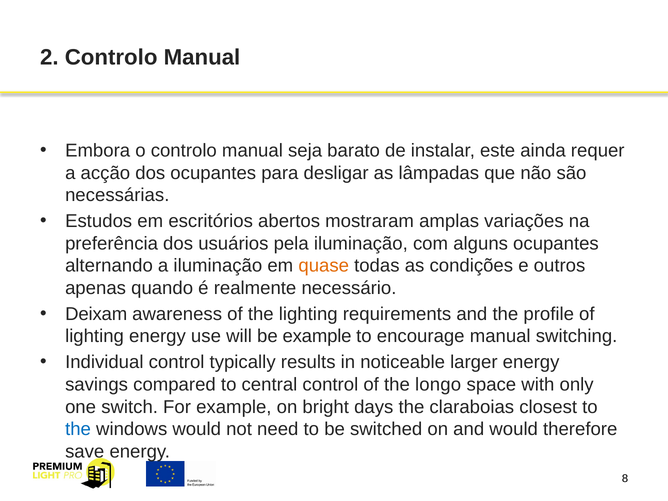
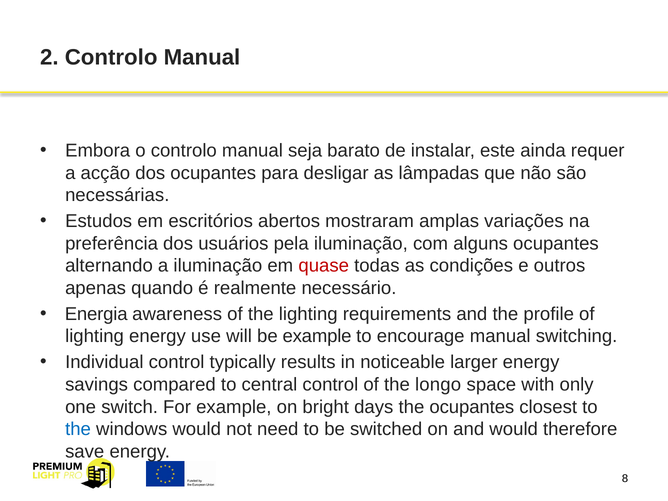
quase colour: orange -> red (324, 266)
Deixam: Deixam -> Energia (96, 314)
the claraboias: claraboias -> ocupantes (472, 407)
